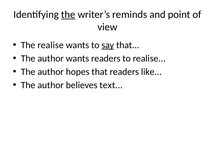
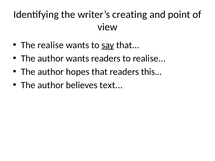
the underline: present -> none (68, 15)
reminds: reminds -> creating (130, 15)
like: like -> this (151, 72)
